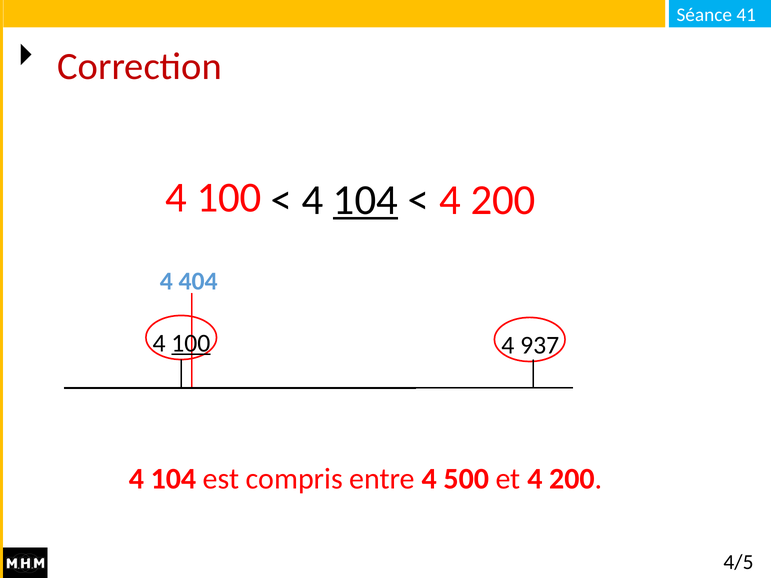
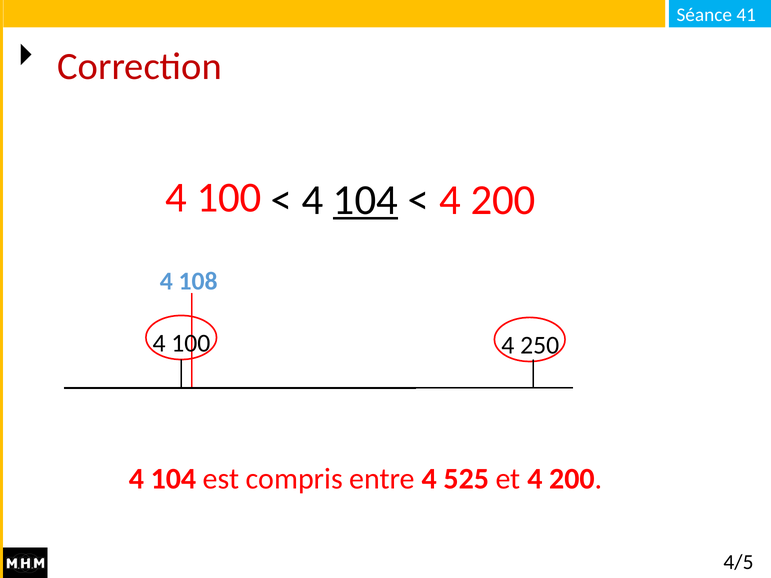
404: 404 -> 108 (198, 282)
100 underline: present -> none (191, 343)
937: 937 -> 250 (540, 345)
500: 500 -> 525 (466, 479)
